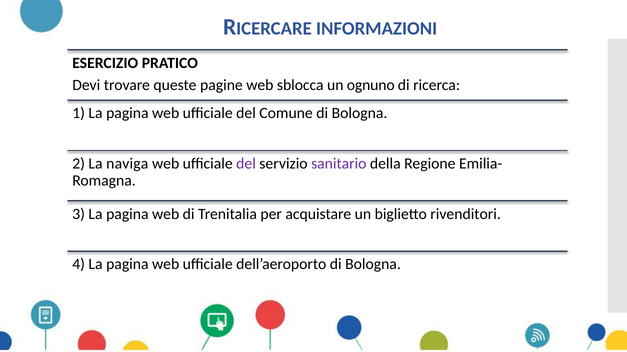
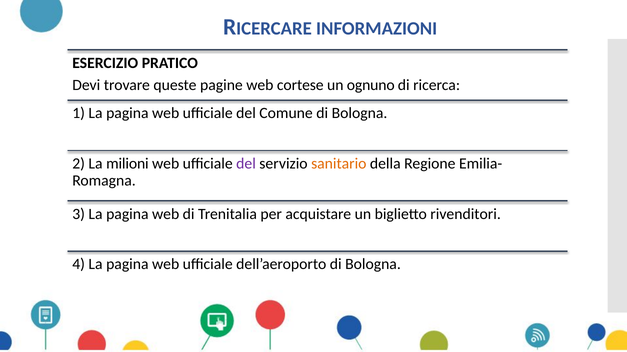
sblocca: sblocca -> cortese (300, 85)
naviga: naviga -> milioni (127, 164)
sanitario colour: purple -> orange (339, 164)
